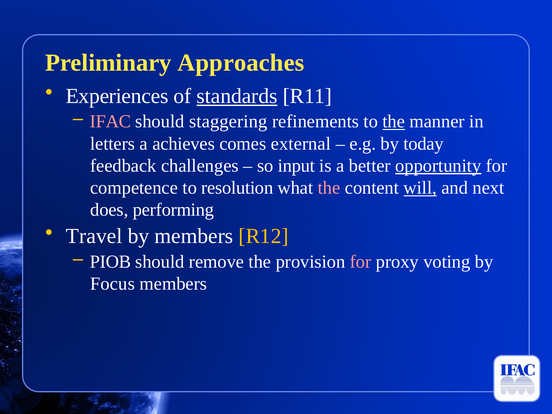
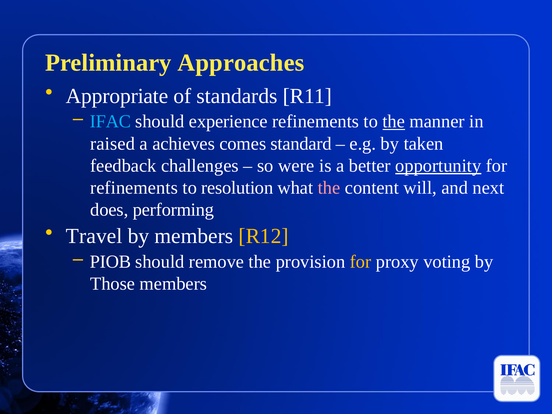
Experiences: Experiences -> Appropriate (117, 96)
standards underline: present -> none (237, 96)
IFAC colour: pink -> light blue (110, 122)
staggering: staggering -> experience (228, 122)
letters: letters -> raised (113, 144)
external: external -> standard (301, 144)
today: today -> taken (424, 144)
input: input -> were (296, 166)
competence: competence -> refinements (134, 188)
will underline: present -> none (420, 188)
for colour: pink -> yellow (361, 262)
Focus: Focus -> Those (113, 284)
